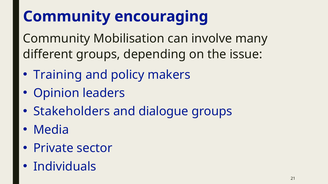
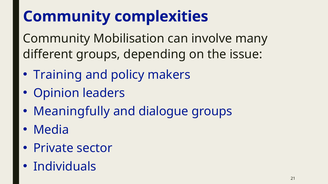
encouraging: encouraging -> complexities (161, 17)
Stakeholders: Stakeholders -> Meaningfully (72, 112)
